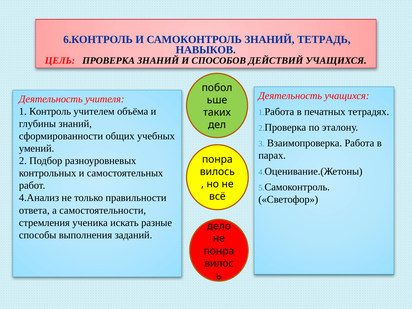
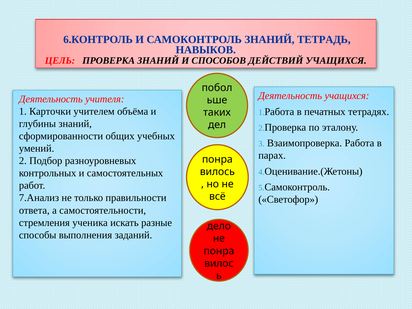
Контроль: Контроль -> Карточки (50, 111)
4.Анализ: 4.Анализ -> 7.Анализ (39, 198)
